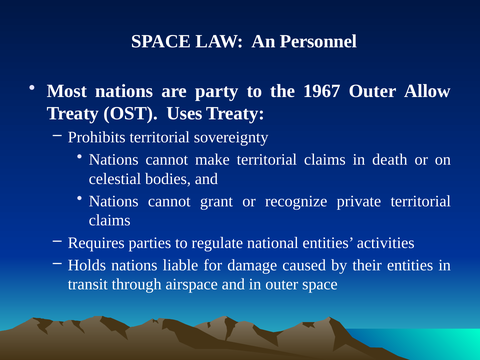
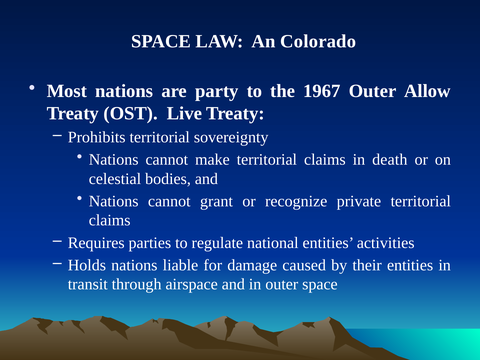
Personnel: Personnel -> Colorado (318, 41)
Uses: Uses -> Live (184, 113)
